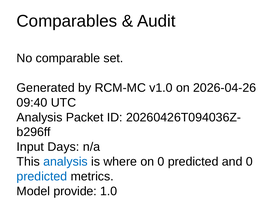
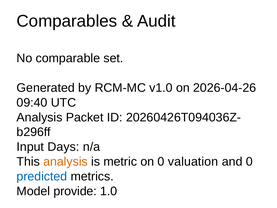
analysis colour: blue -> orange (65, 162)
where: where -> metric (120, 162)
on 0 predicted: predicted -> valuation (193, 162)
